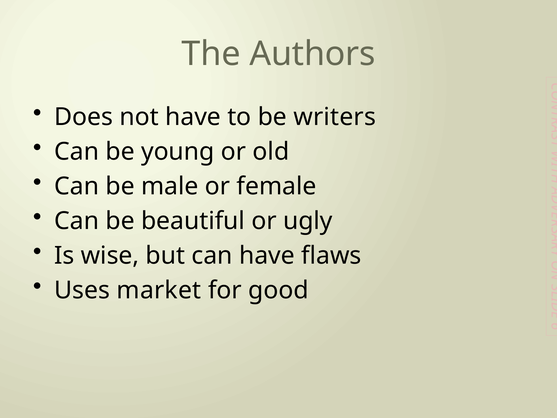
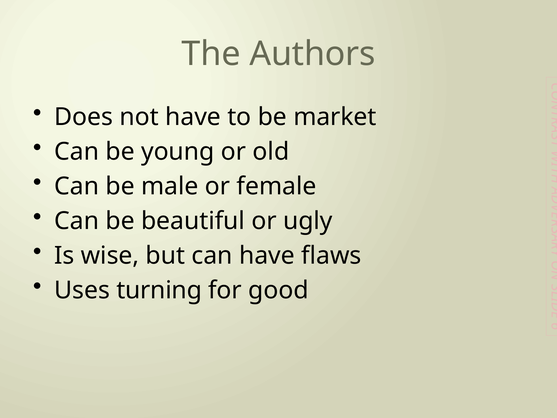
writers: writers -> market (335, 117)
market: market -> turning (159, 290)
